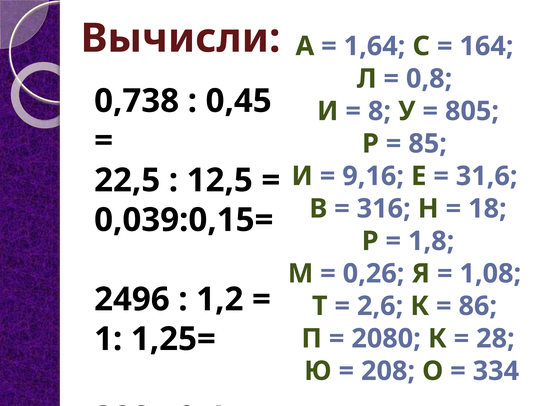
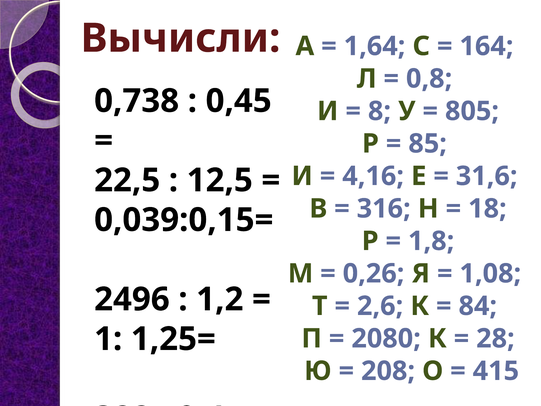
9,16: 9,16 -> 4,16 (373, 176)
86: 86 -> 84 (478, 306)
334: 334 -> 415 (496, 371)
